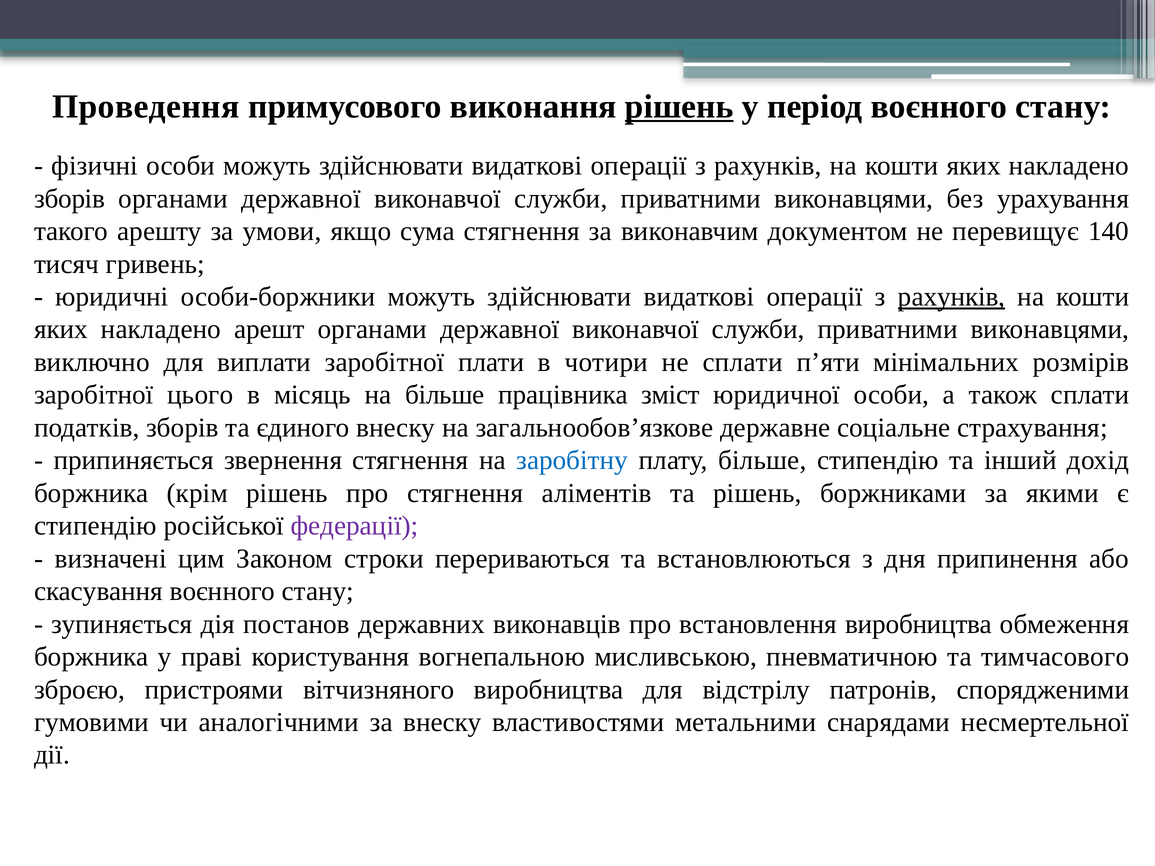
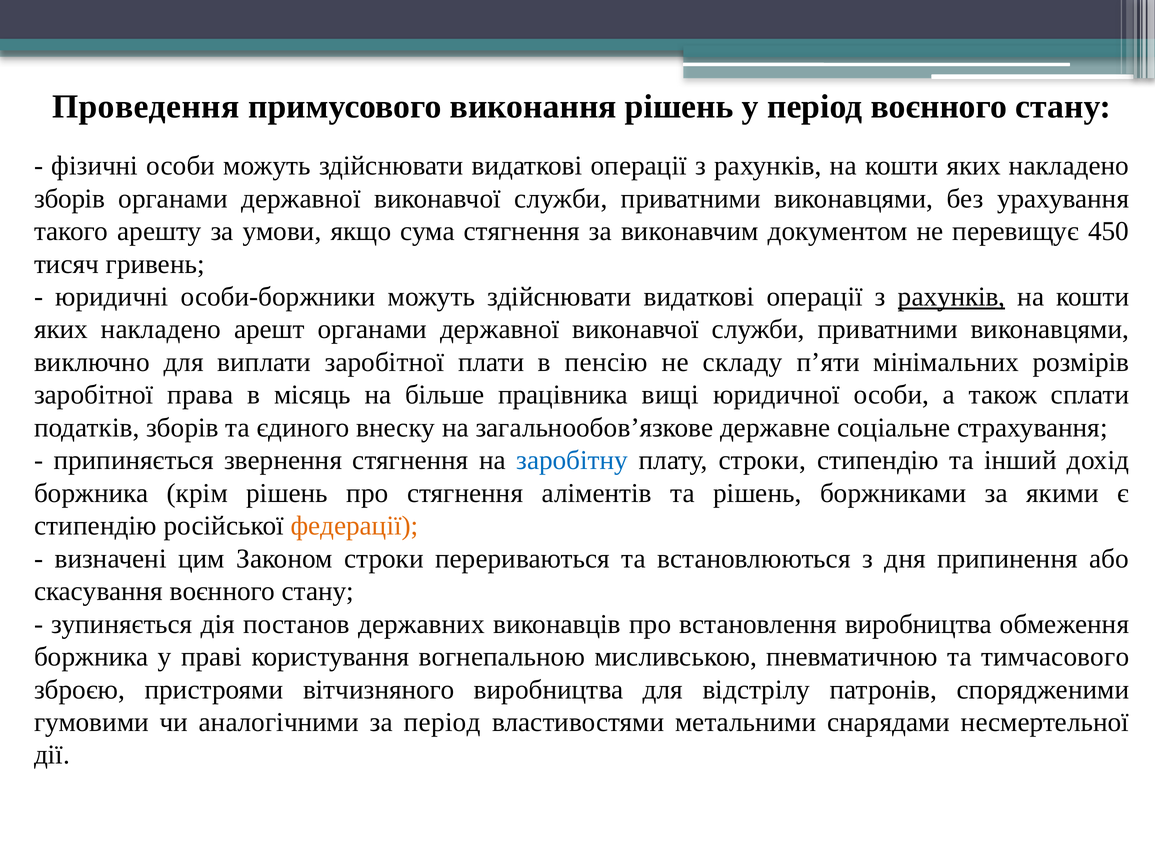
рішень underline: present -> none (679, 107)
140: 140 -> 450 (1109, 231)
чотири: чотири -> пенсію (606, 362)
не сплати: сплати -> складу (743, 362)
цього: цього -> права (200, 395)
зміст: зміст -> вищі (670, 395)
плату більше: більше -> строки (762, 461)
федерації colour: purple -> orange (354, 526)
за внеску: внеску -> період (442, 722)
